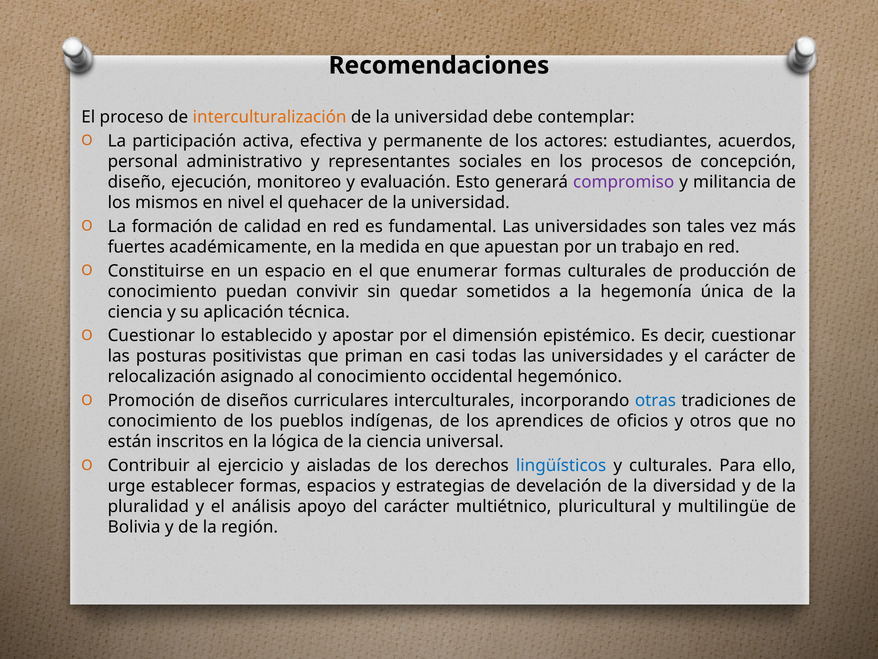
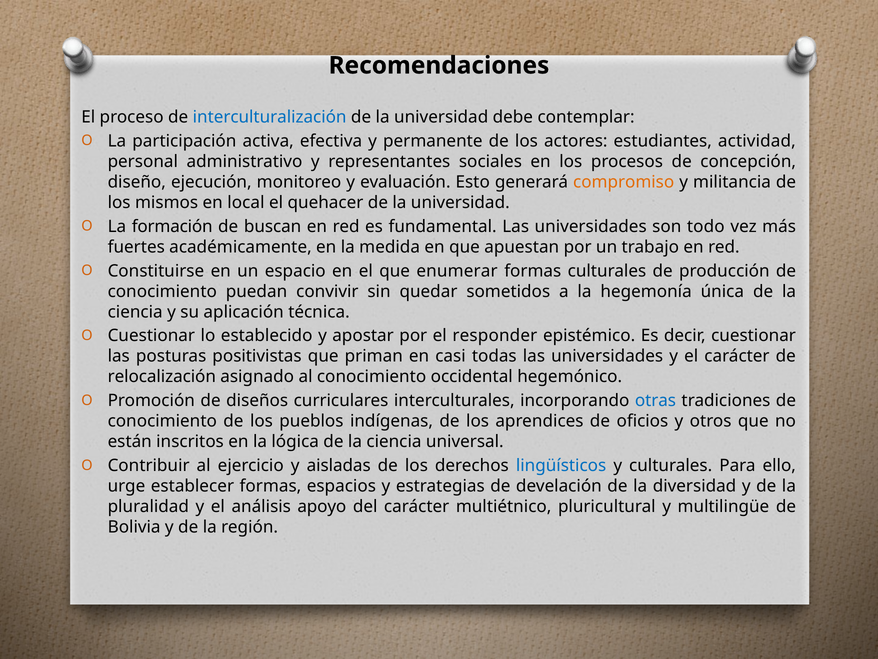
interculturalización colour: orange -> blue (270, 117)
acuerdos: acuerdos -> actividad (757, 141)
compromiso colour: purple -> orange (624, 182)
nivel: nivel -> local (246, 202)
calidad: calidad -> buscan (273, 226)
tales: tales -> todo (706, 226)
dimensión: dimensión -> responder (495, 336)
